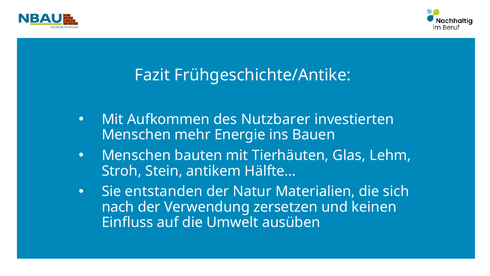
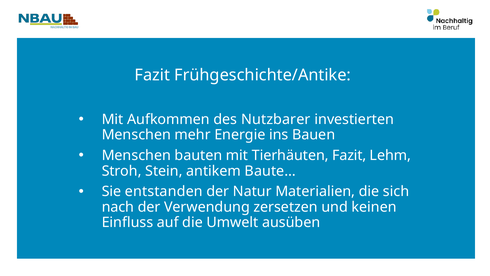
Tierhäuten Glas: Glas -> Fazit (349, 155)
Hälfte…: Hälfte… -> Baute… (270, 171)
